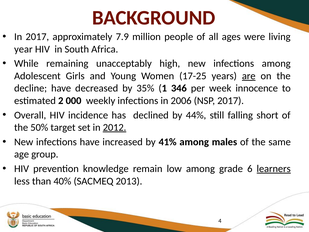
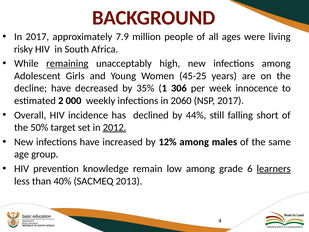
year: year -> risky (23, 49)
remaining underline: none -> present (67, 63)
17-25: 17-25 -> 45-25 (193, 76)
are underline: present -> none (249, 76)
346: 346 -> 306 (179, 88)
2006: 2006 -> 2060 (181, 101)
41%: 41% -> 12% (168, 142)
